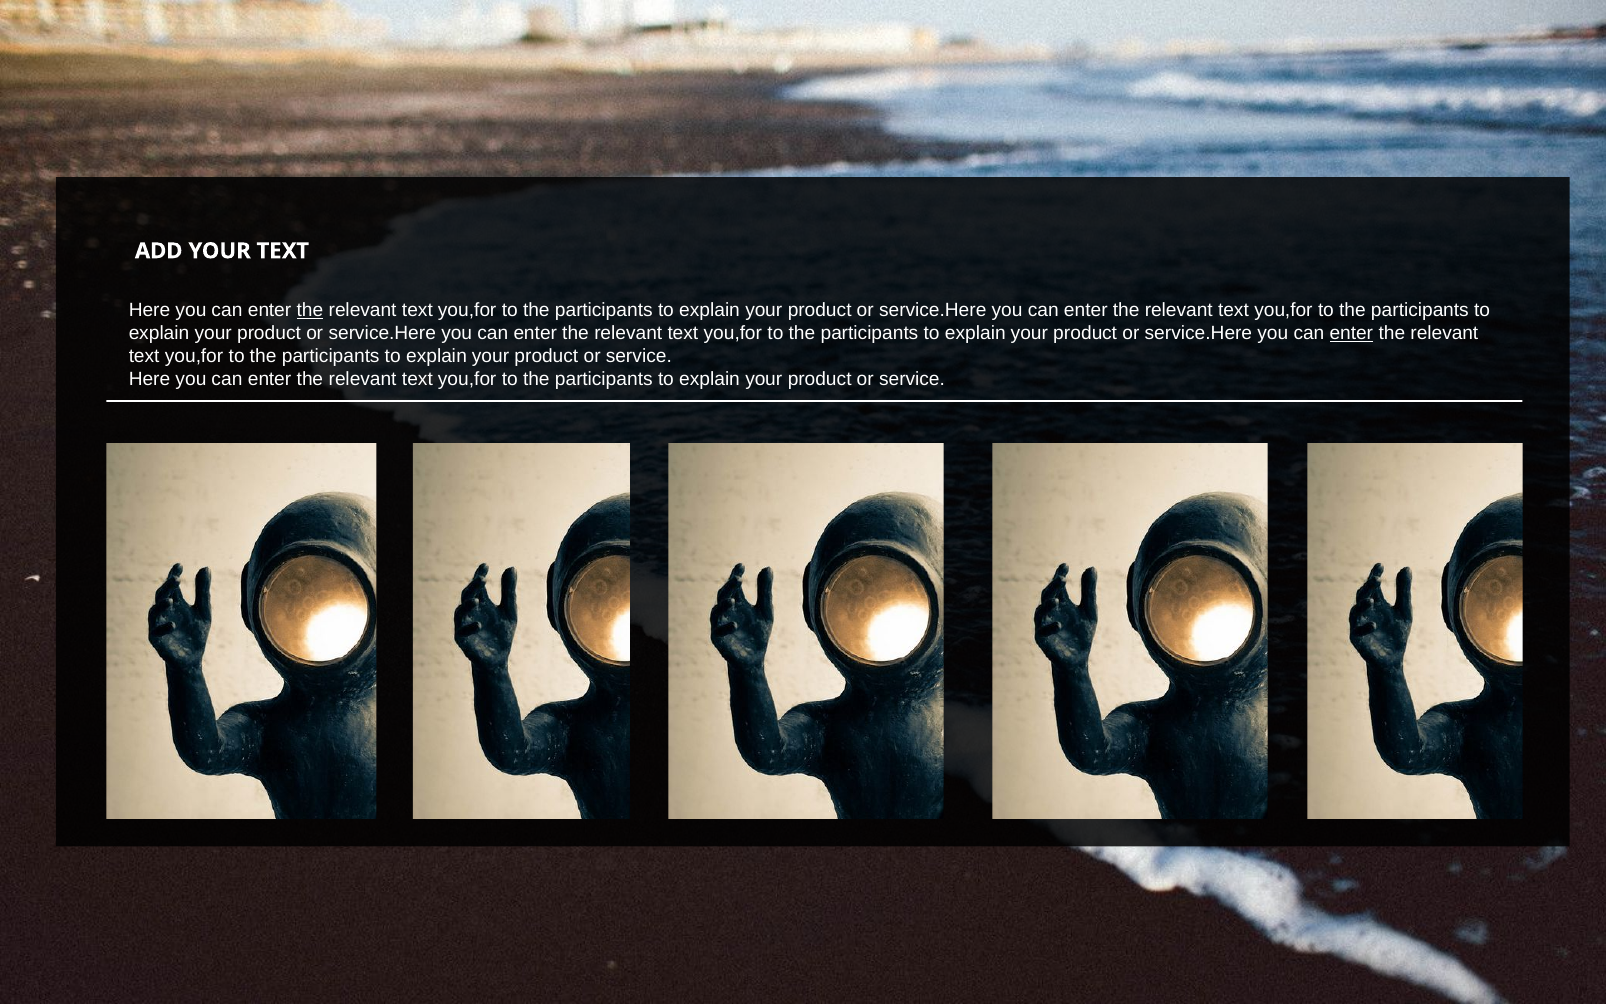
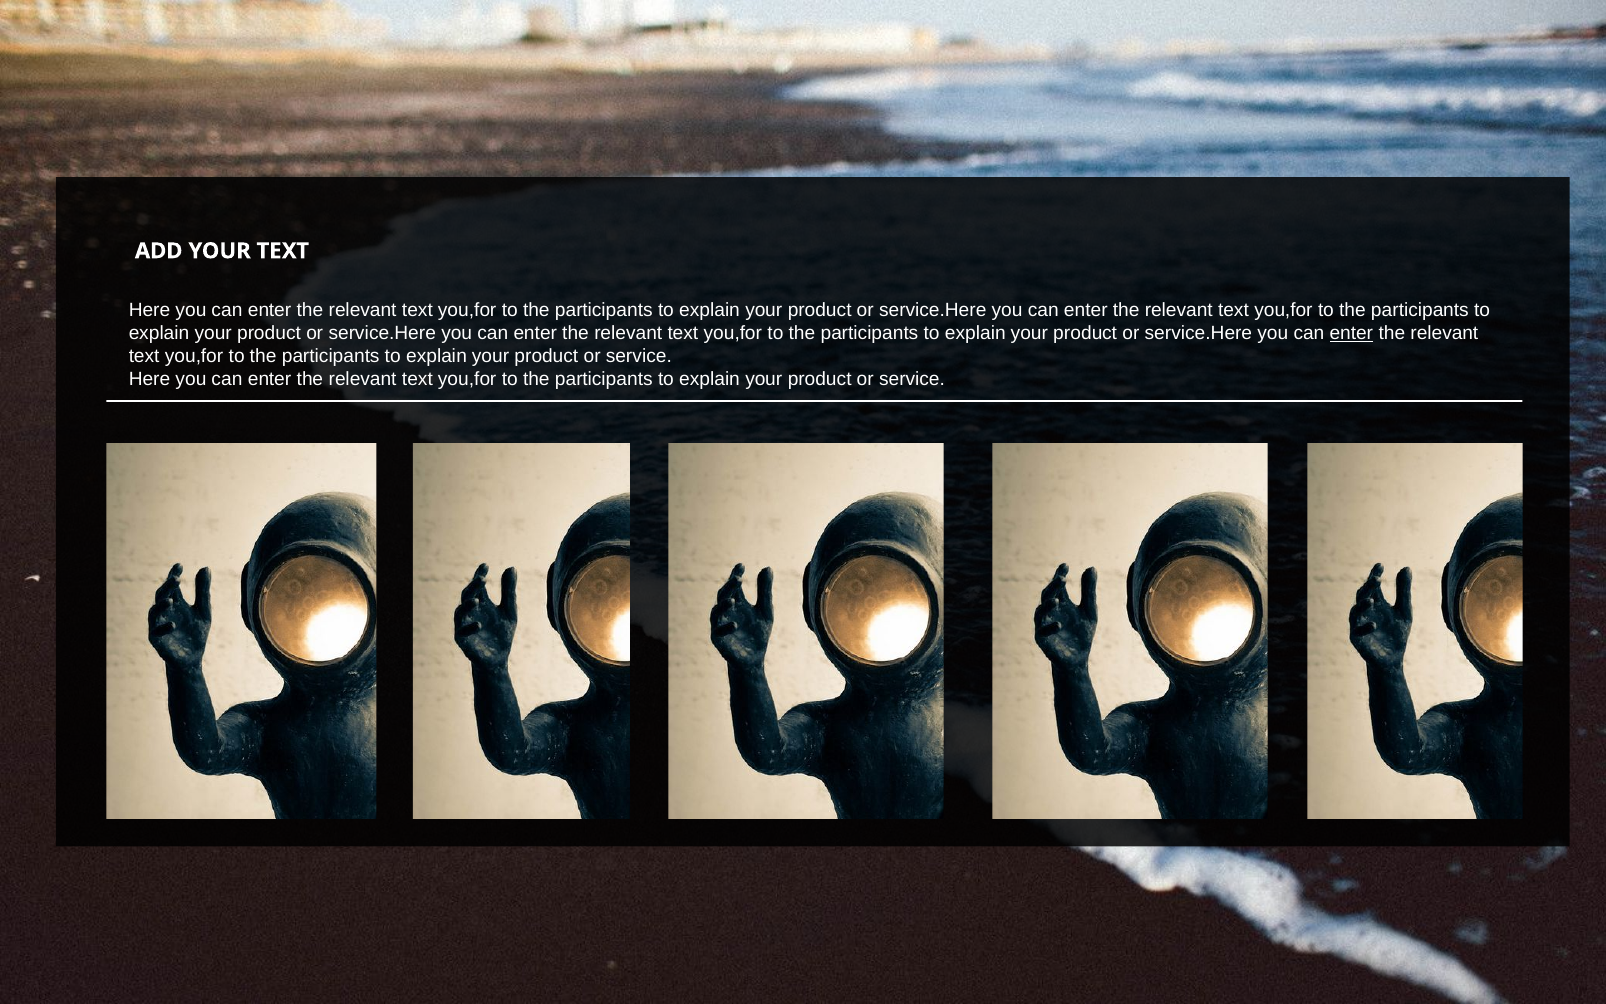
the underline: present -> none (310, 310)
